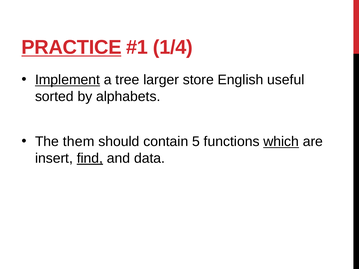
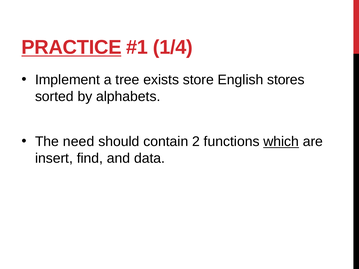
Implement underline: present -> none (68, 80)
larger: larger -> exists (161, 80)
useful: useful -> stores (286, 80)
them: them -> need (79, 142)
5: 5 -> 2 (196, 142)
find underline: present -> none (90, 158)
